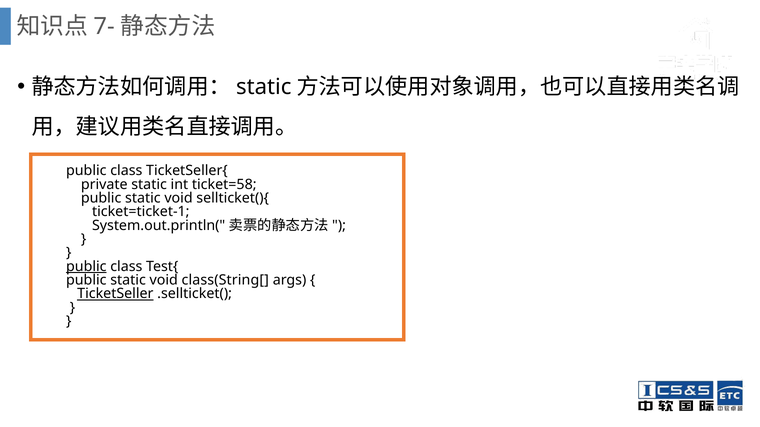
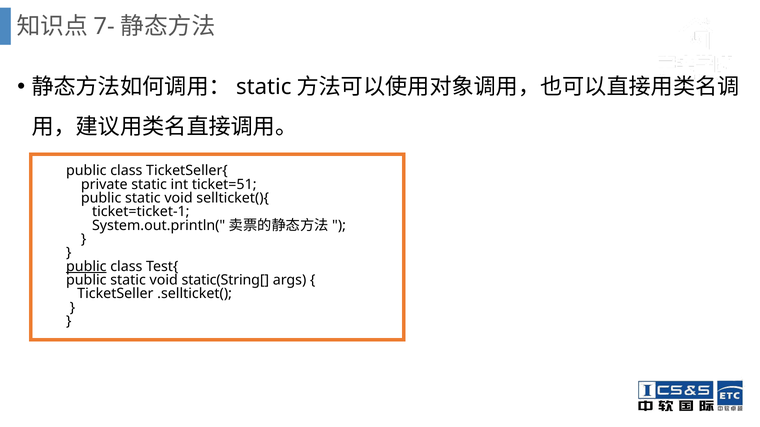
ticket=58: ticket=58 -> ticket=51 (224, 185)
class(String[: class(String[ -> static(String[ (225, 280)
TicketSeller underline: present -> none (115, 294)
